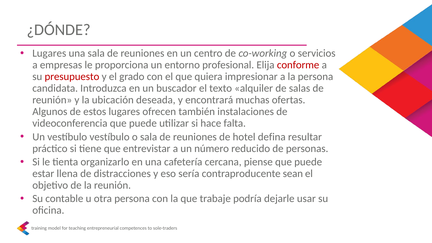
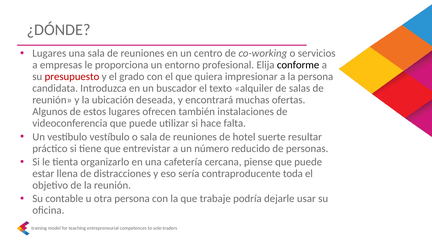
conforme colour: red -> black (298, 65)
defina: defina -> suerte (272, 137)
sean: sean -> toda (293, 174)
